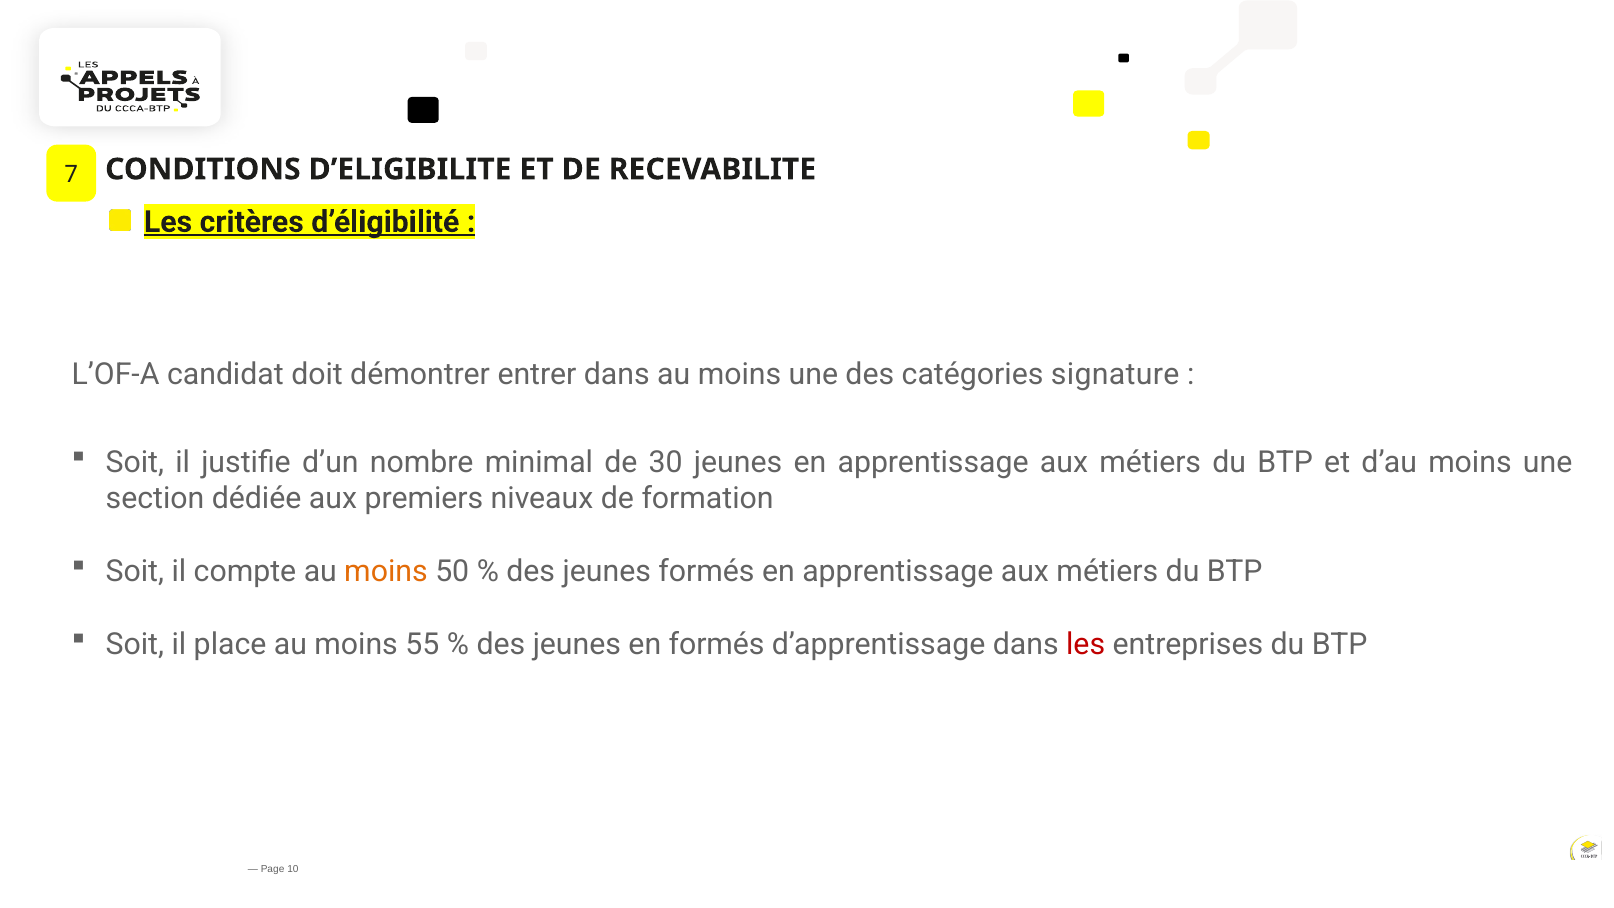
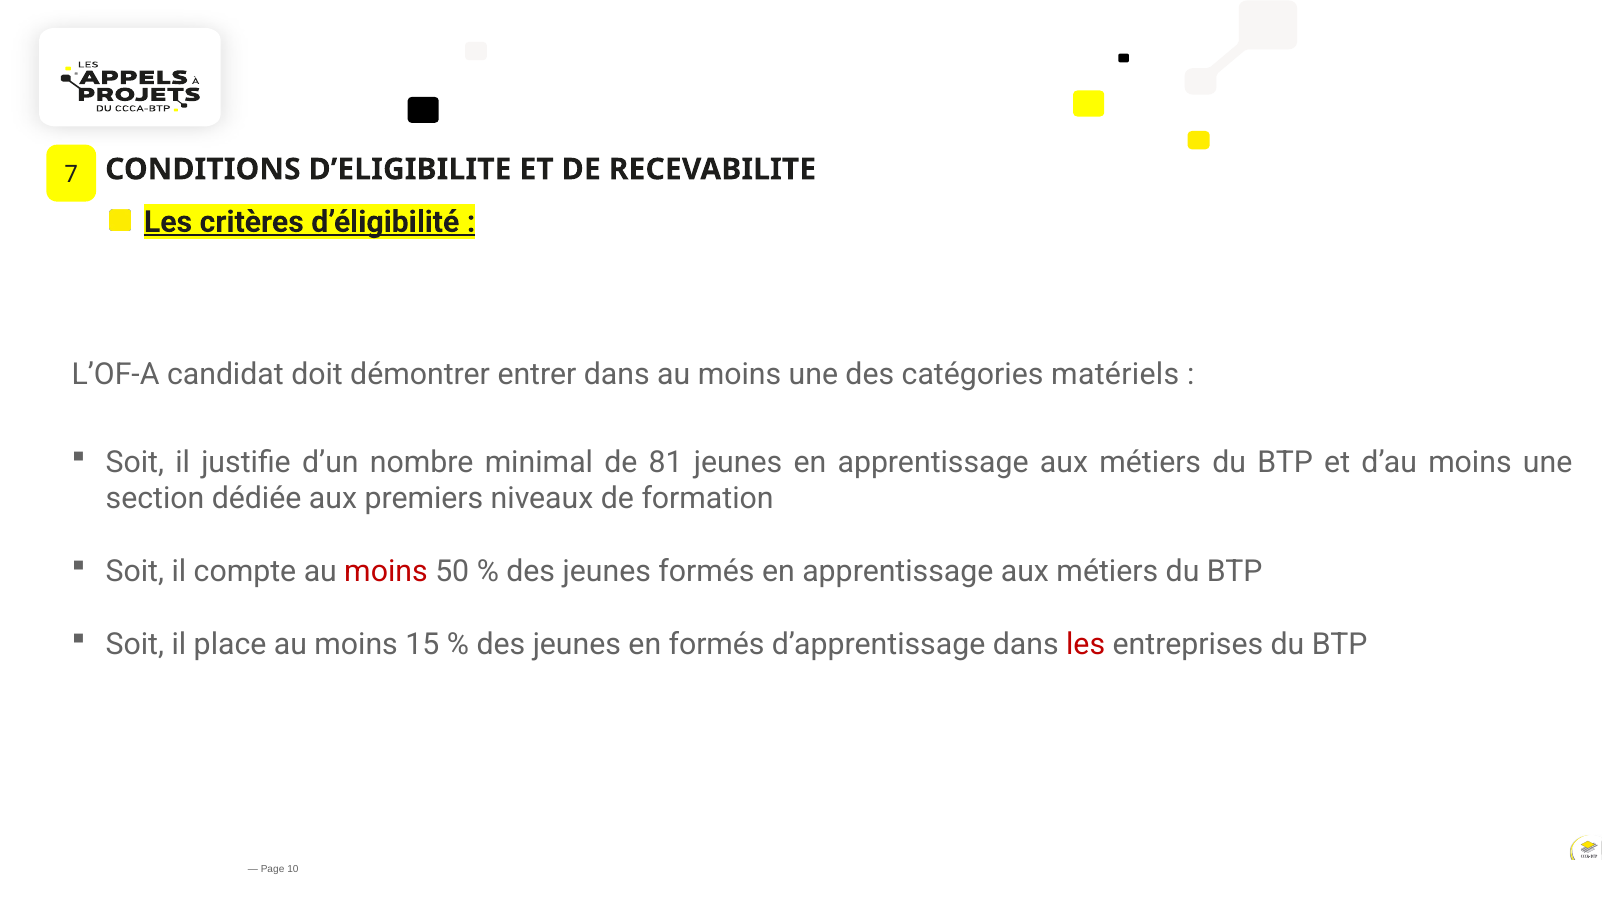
signature: signature -> matériels (1115, 375)
30: 30 -> 81 (666, 463)
moins colour: orange -> red (386, 571)
55: 55 -> 15 (422, 644)
